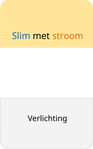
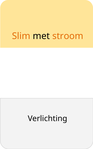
Slim colour: blue -> orange (21, 36)
